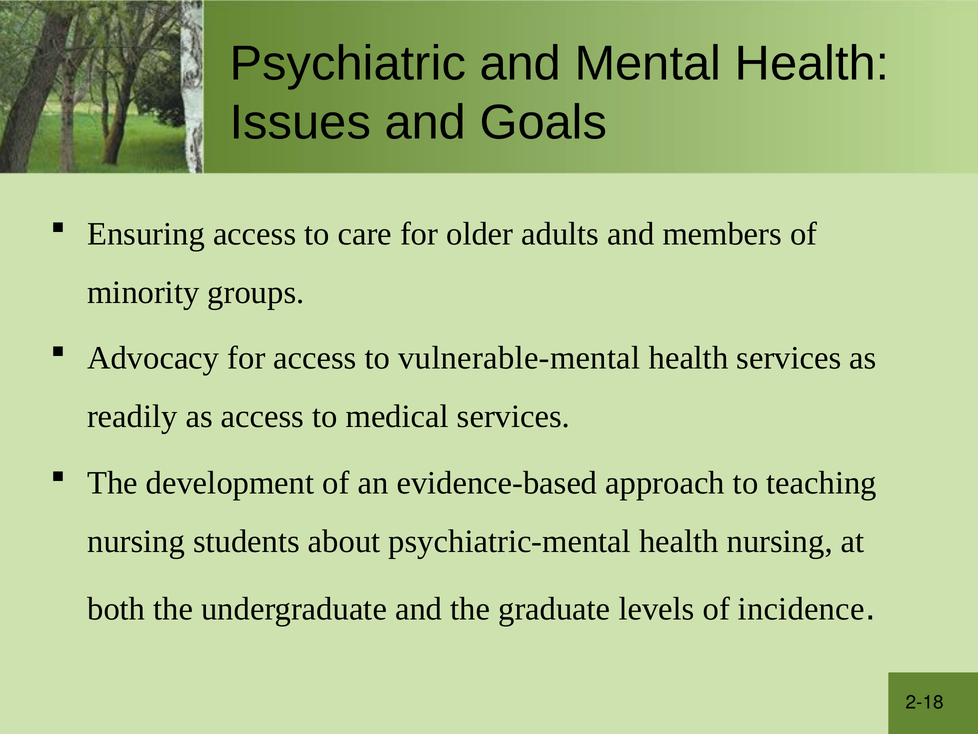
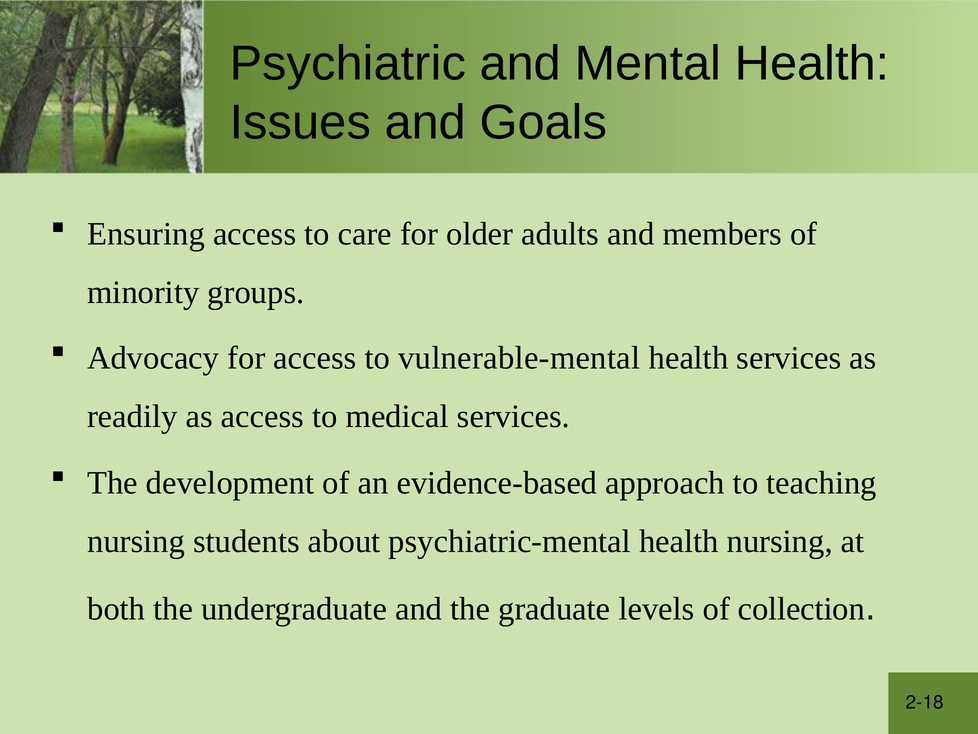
incidence: incidence -> collection (801, 609)
